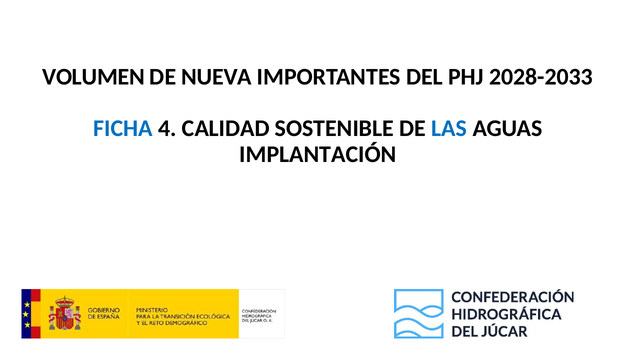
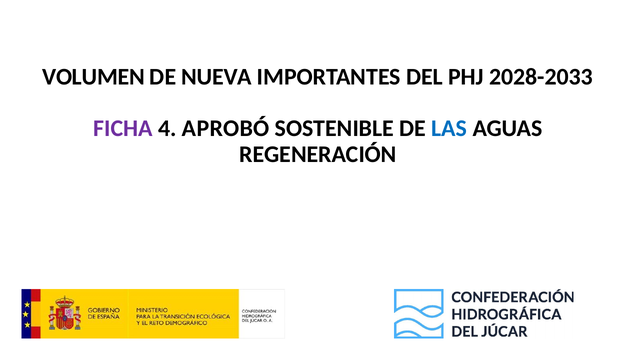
FICHA colour: blue -> purple (123, 128)
CALIDAD: CALIDAD -> APROBÓ (226, 128)
IMPLANTACIÓN: IMPLANTACIÓN -> REGENERACIÓN (318, 154)
